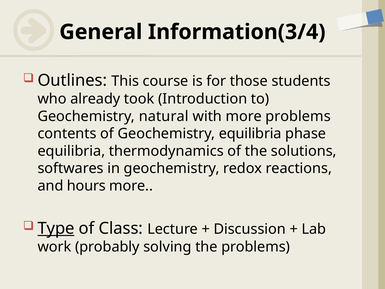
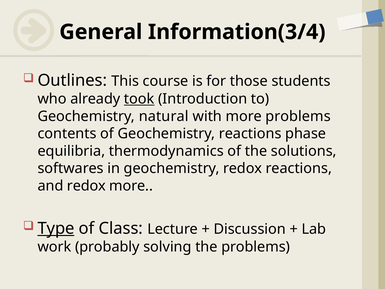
took underline: none -> present (139, 99)
Geochemistry equilibria: equilibria -> reactions (250, 134)
and hours: hours -> redox (86, 186)
